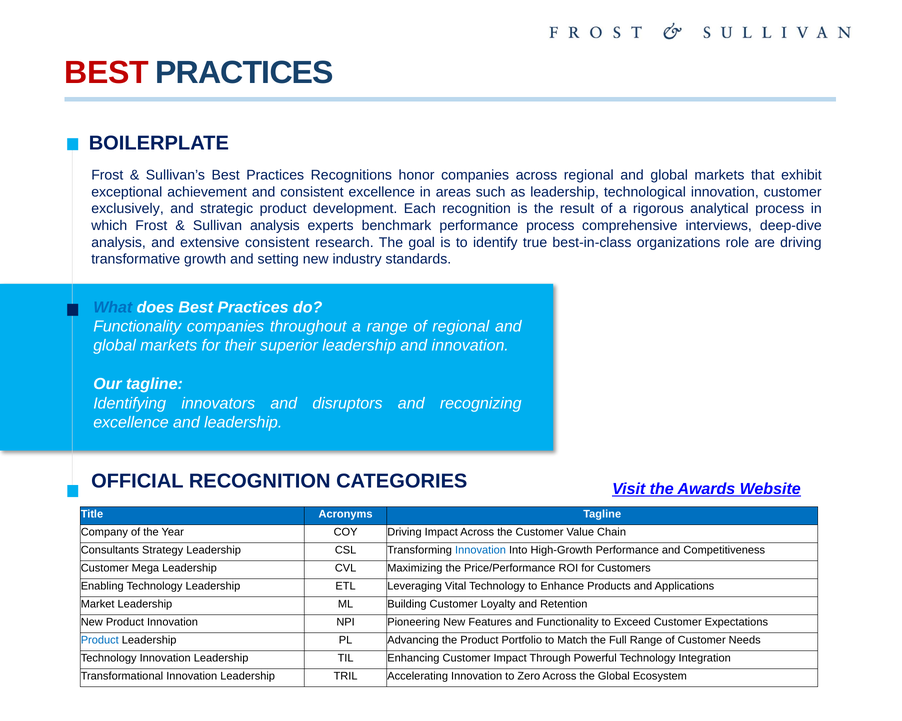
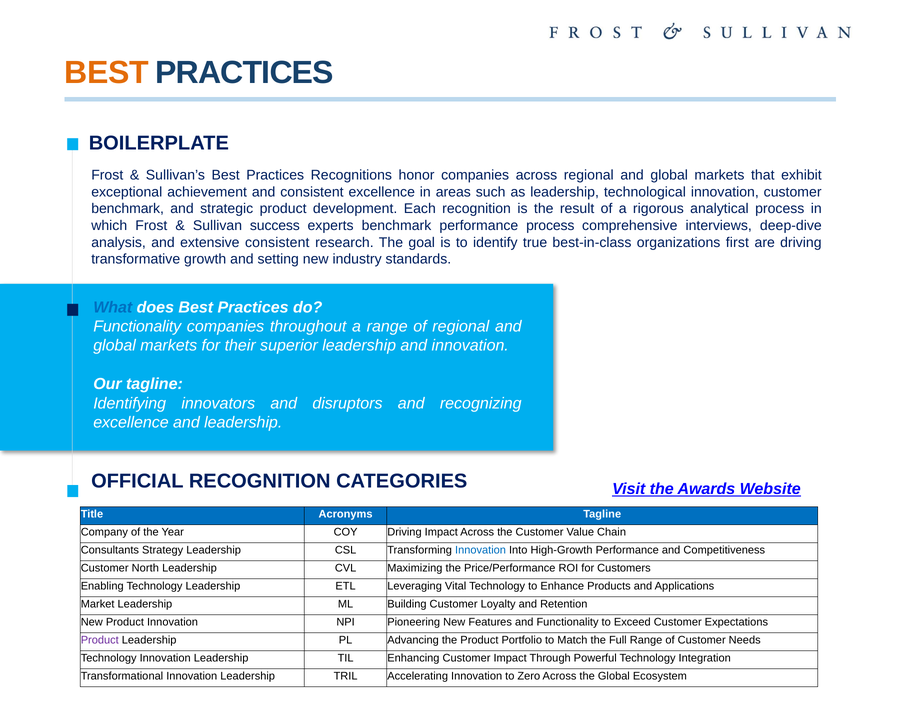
BEST colour: red -> orange (106, 73)
exclusively: exclusively -> benchmark (128, 209)
Sullivan analysis: analysis -> success (275, 226)
role: role -> first (737, 243)
Mega: Mega -> North (145, 569)
Product colour: blue -> purple (100, 641)
